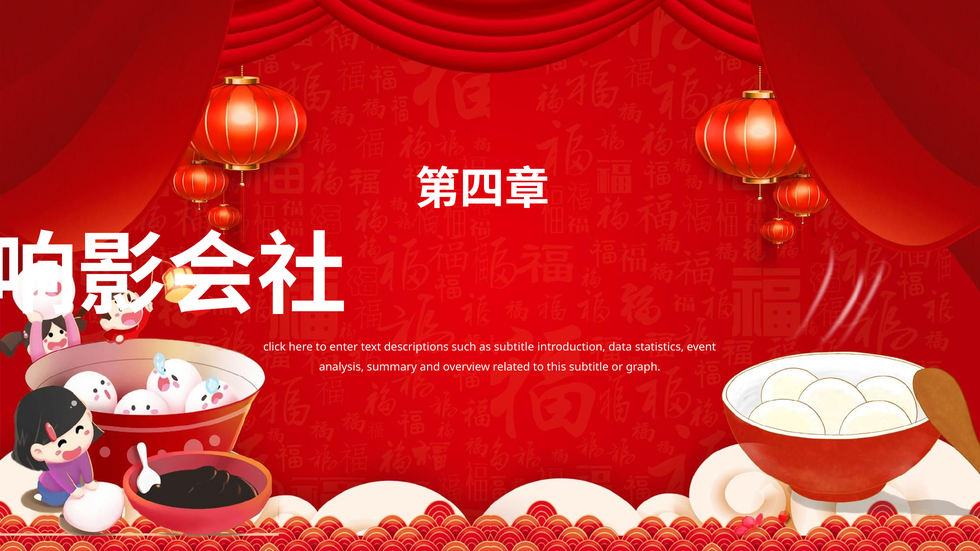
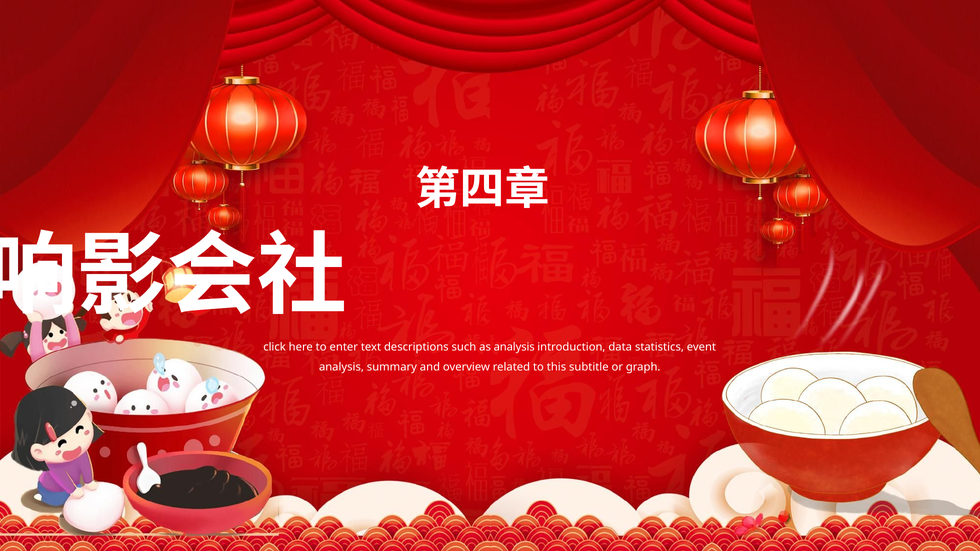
as subtitle: subtitle -> analysis (514, 347)
